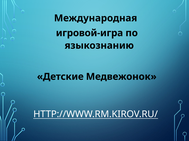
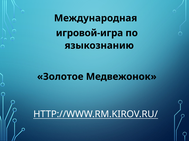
Детские: Детские -> Золотое (60, 77)
